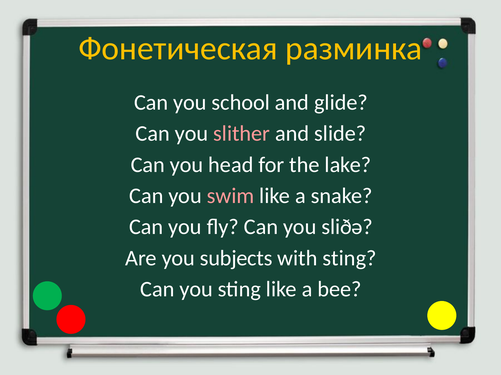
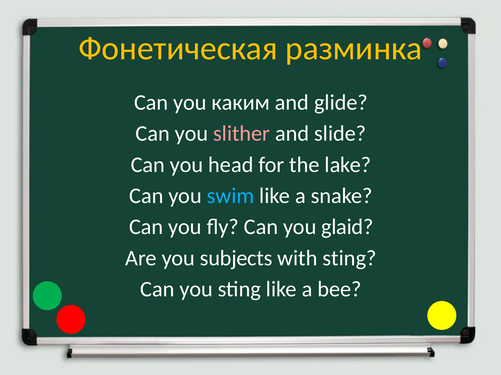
school: school -> каким (241, 103)
swim colour: pink -> light blue (231, 196)
sliðə: sliðə -> glaid (347, 227)
